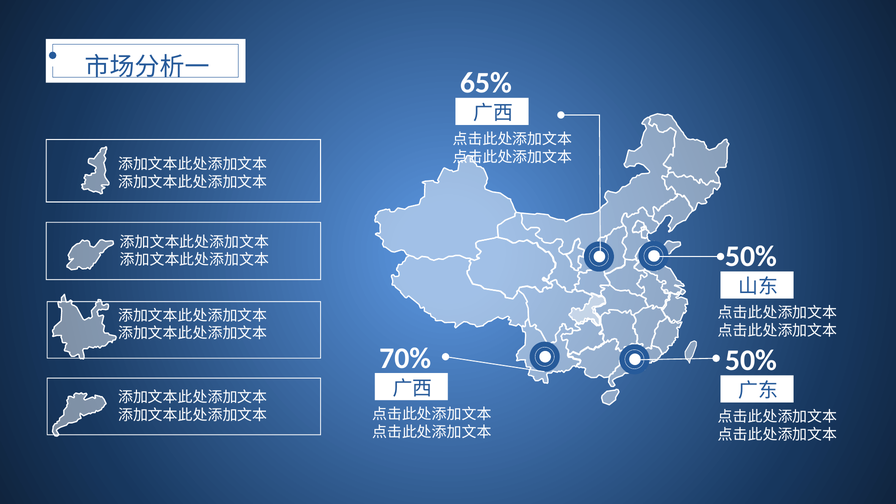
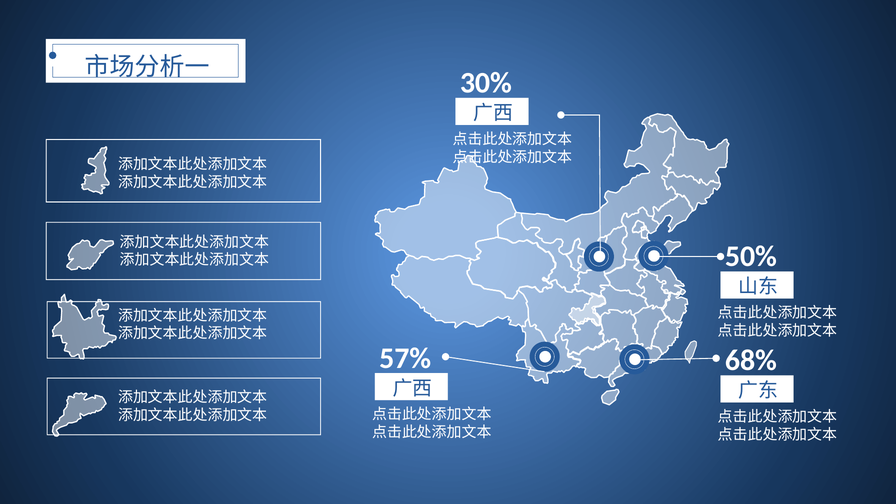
65%: 65% -> 30% (486, 83)
70%: 70% -> 57% (405, 358)
50%: 50% -> 68% (751, 360)
